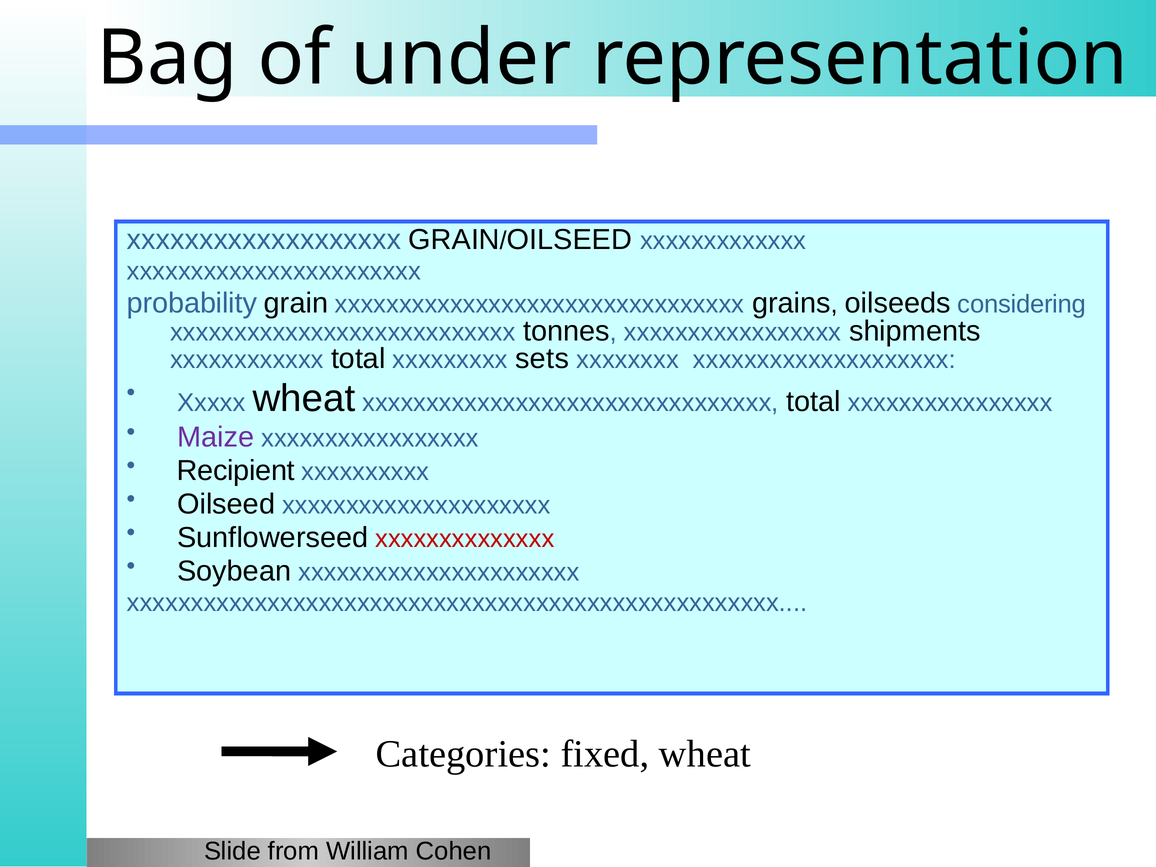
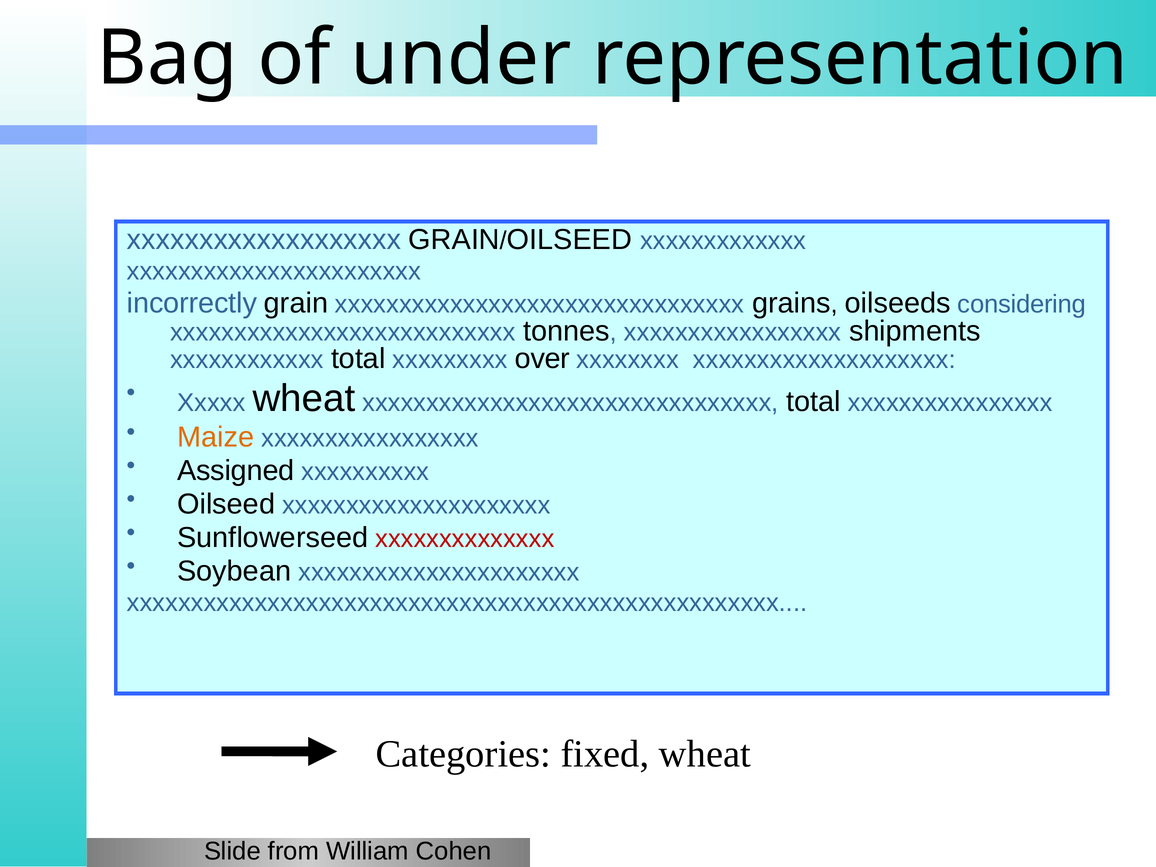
probability: probability -> incorrectly (192, 303)
sets: sets -> over (542, 359)
Maize colour: purple -> orange (216, 437)
Recipient: Recipient -> Assigned (236, 471)
